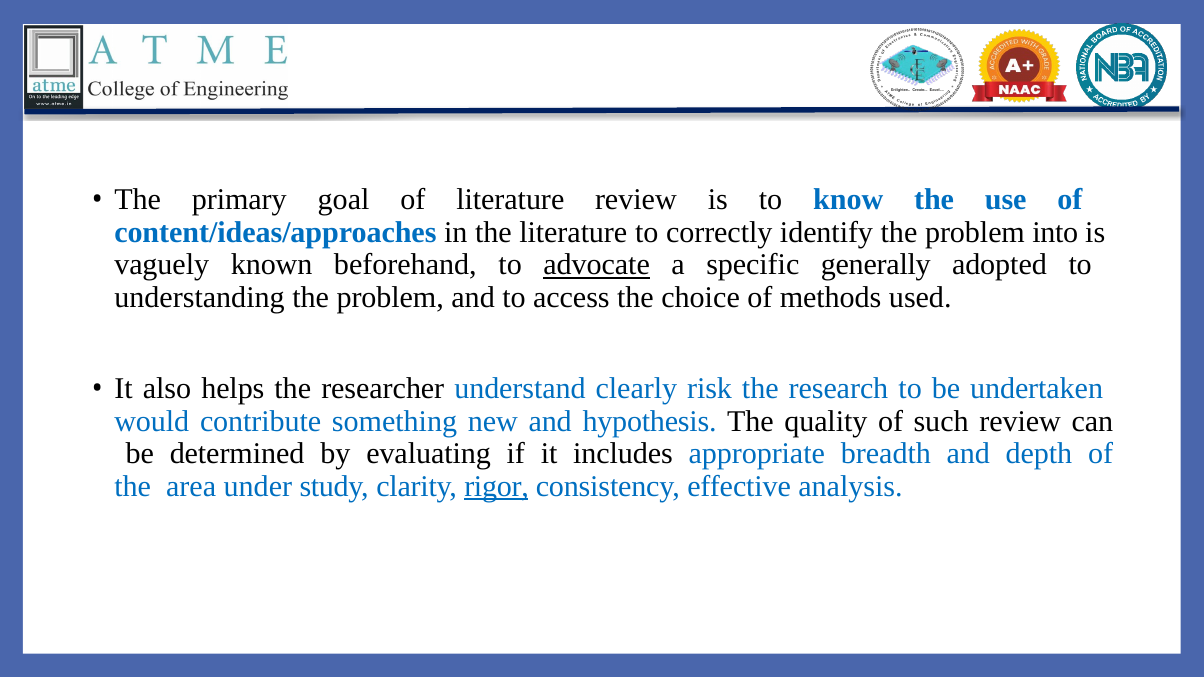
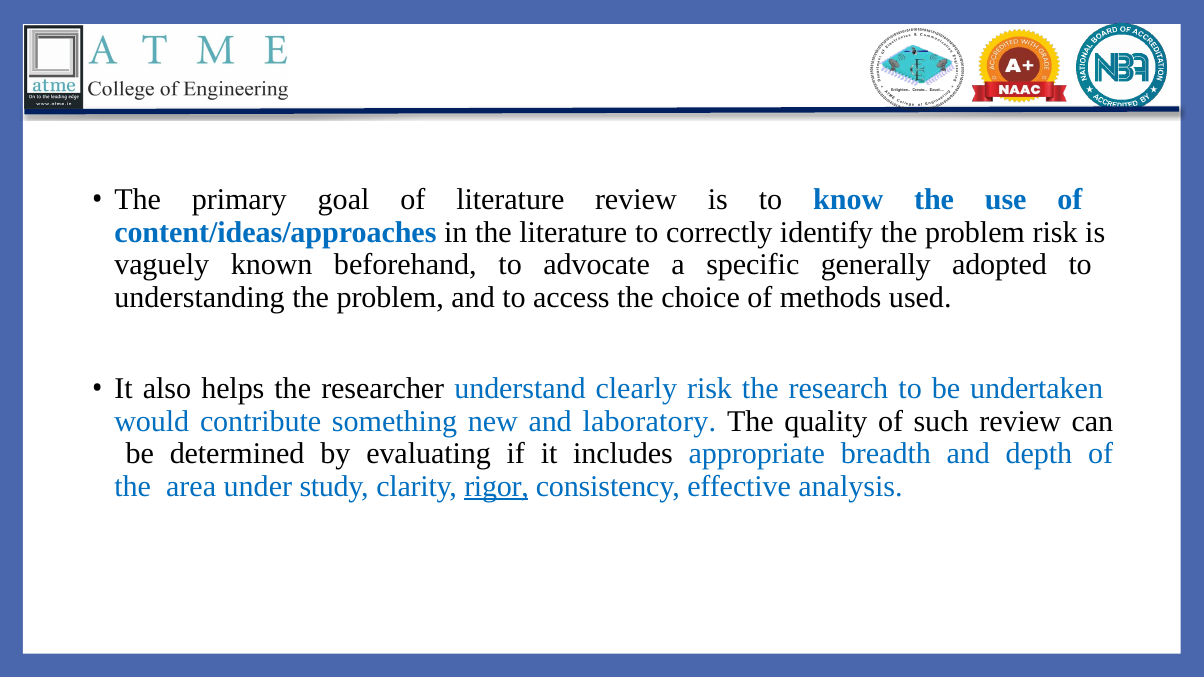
problem into: into -> risk (1055, 232)
advocate underline: present -> none (597, 265)
hypothesis: hypothesis -> laboratory (649, 422)
